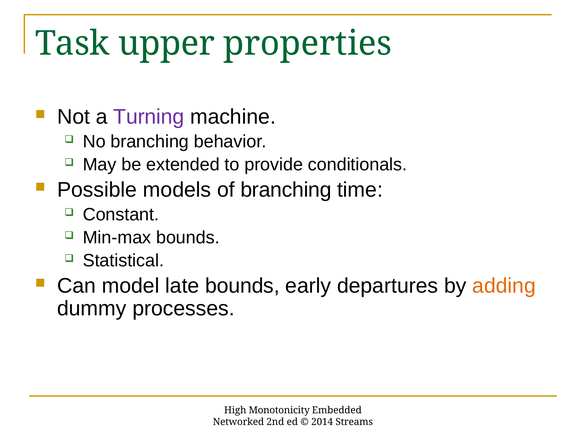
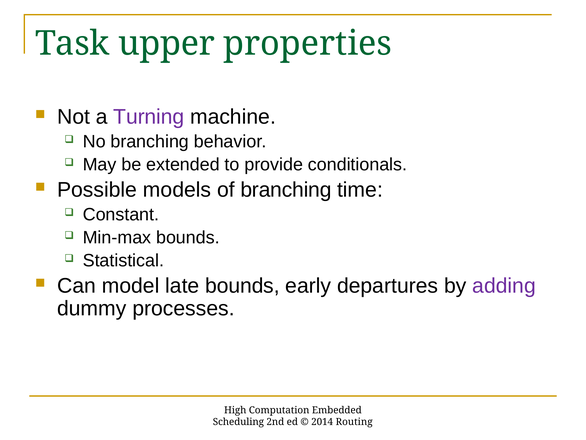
adding colour: orange -> purple (504, 285)
Monotonicity: Monotonicity -> Computation (279, 410)
Networked: Networked -> Scheduling (238, 422)
Streams: Streams -> Routing (354, 422)
